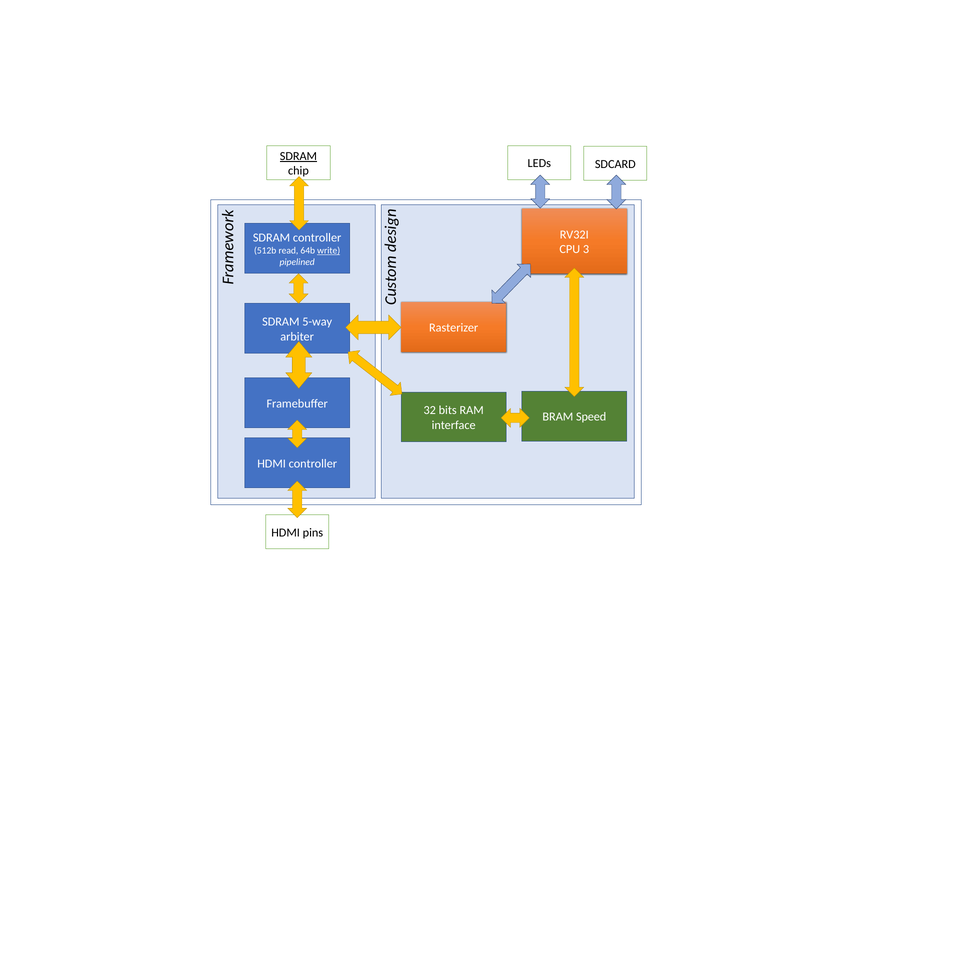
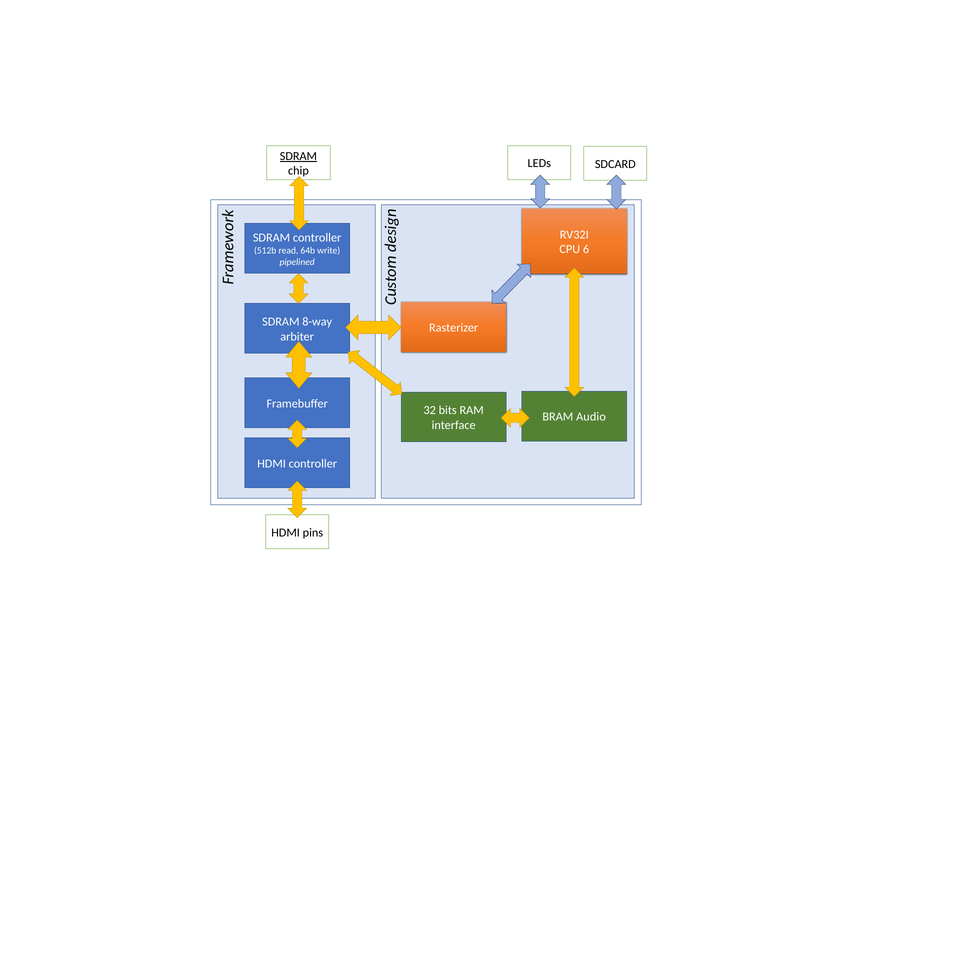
3: 3 -> 6 (586, 249)
write underline: present -> none (329, 251)
5-way: 5-way -> 8-way (317, 322)
Speed: Speed -> Audio (591, 417)
